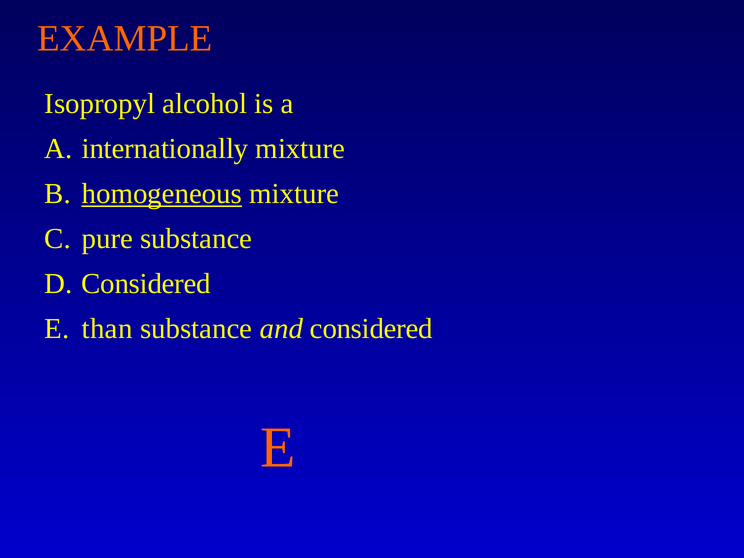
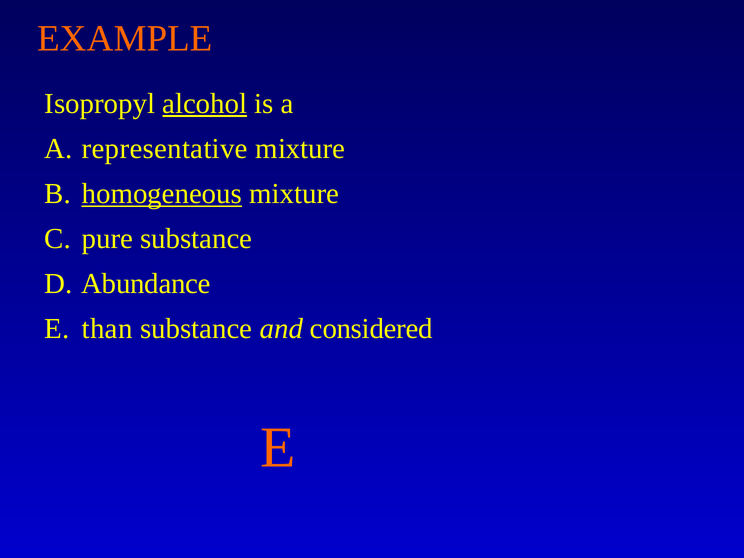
alcohol underline: none -> present (205, 104)
internationally: internationally -> representative (165, 149)
Considered: Considered -> Abundance (146, 284)
